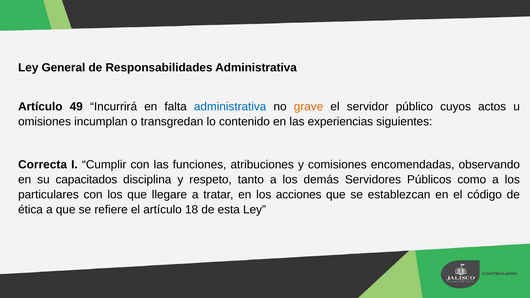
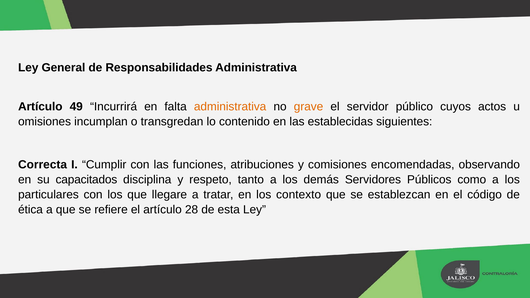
administrativa colour: blue -> orange (230, 107)
experiencias: experiencias -> establecidas (340, 122)
acciones: acciones -> contexto (299, 195)
18: 18 -> 28 (192, 210)
